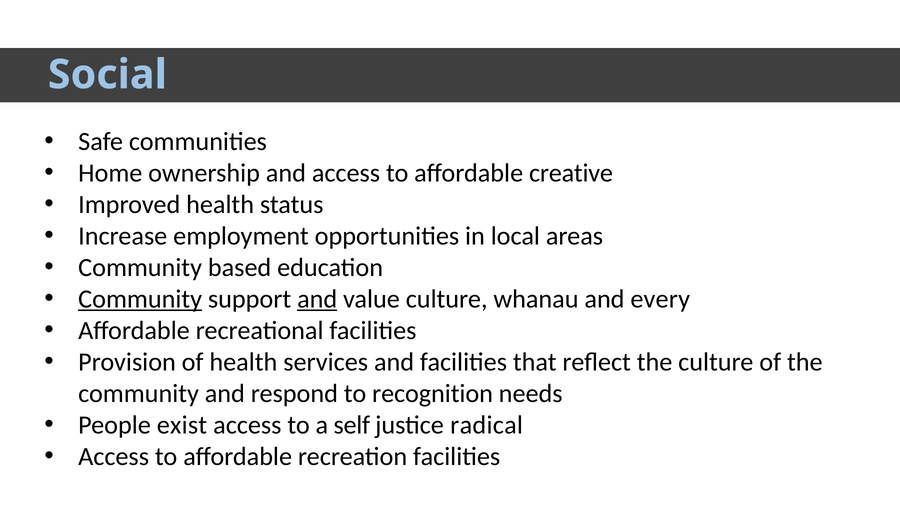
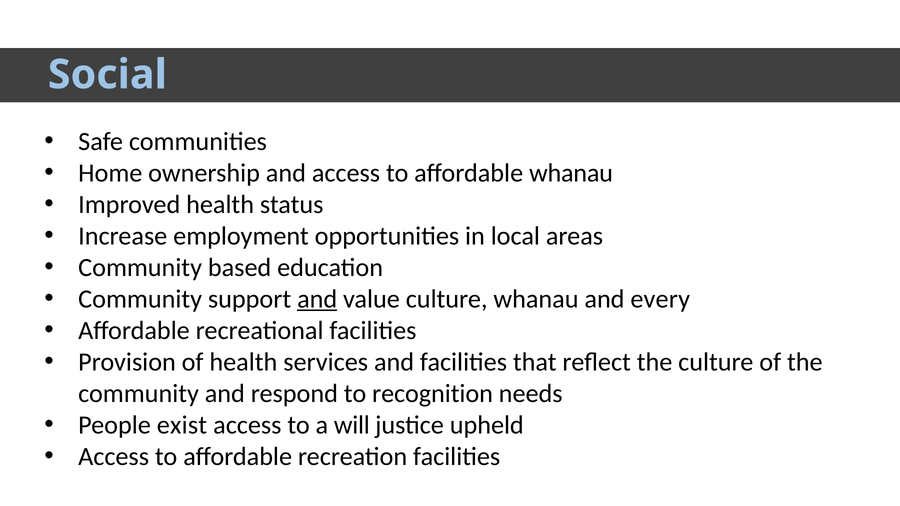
affordable creative: creative -> whanau (571, 173)
Community underline: present -> none (140, 299)
self: self -> will (352, 425)
radical: radical -> upheld (487, 425)
